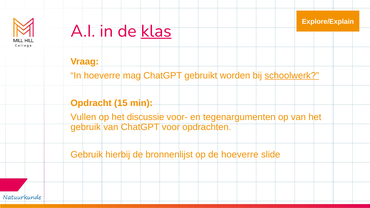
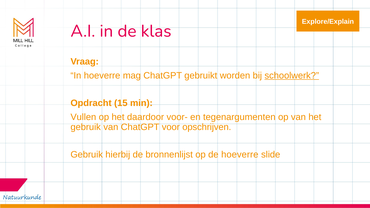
klas underline: present -> none (156, 31)
discussie: discussie -> daardoor (146, 117)
opdrachten: opdrachten -> opschrijven (207, 127)
